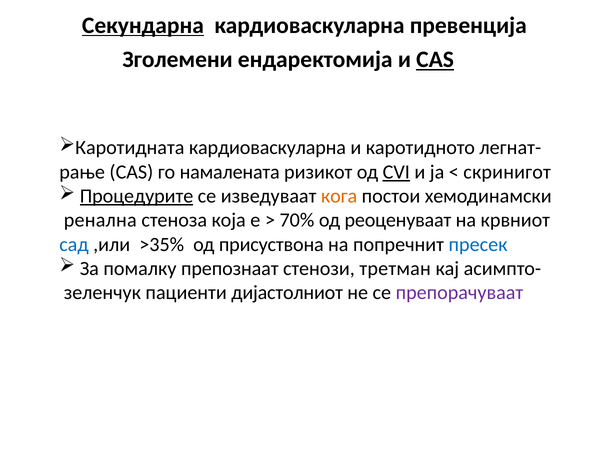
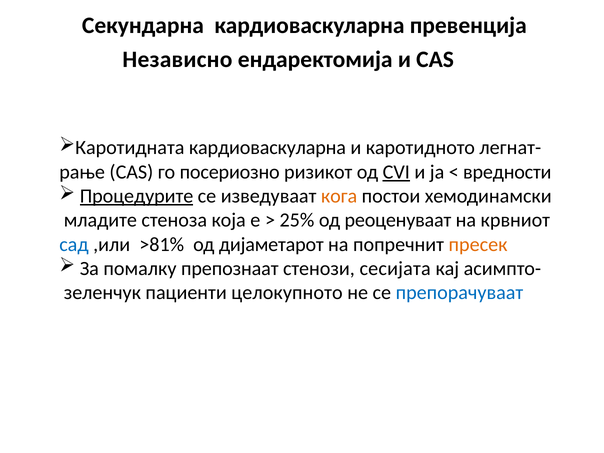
Секундарна underline: present -> none (143, 25)
Зголемени: Зголемени -> Независно (177, 60)
CAS underline: present -> none (435, 60)
намалената: намалената -> посериозно (230, 172)
скринигот: скринигот -> вредности (507, 172)
ренална: ренална -> младите (100, 220)
70%: 70% -> 25% (297, 220)
>35%: >35% -> >81% (162, 244)
присуствона: присуствона -> дијаметарот (271, 244)
пресек colour: blue -> orange (478, 244)
третман: третман -> сесијата (395, 269)
дијастолниот: дијастолниот -> целокупното (287, 293)
препорачуваат colour: purple -> blue (459, 293)
